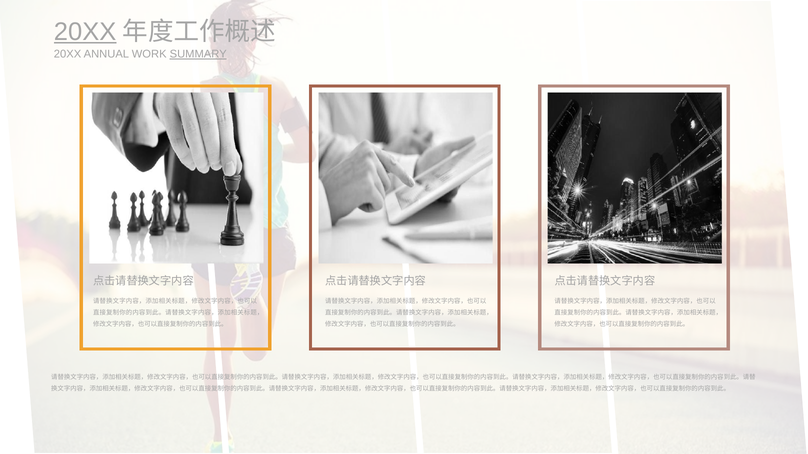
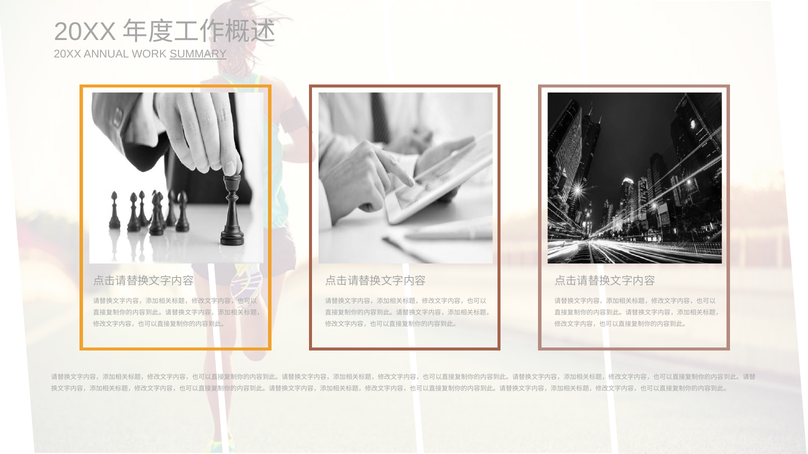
20XX underline: present -> none (85, 32)
